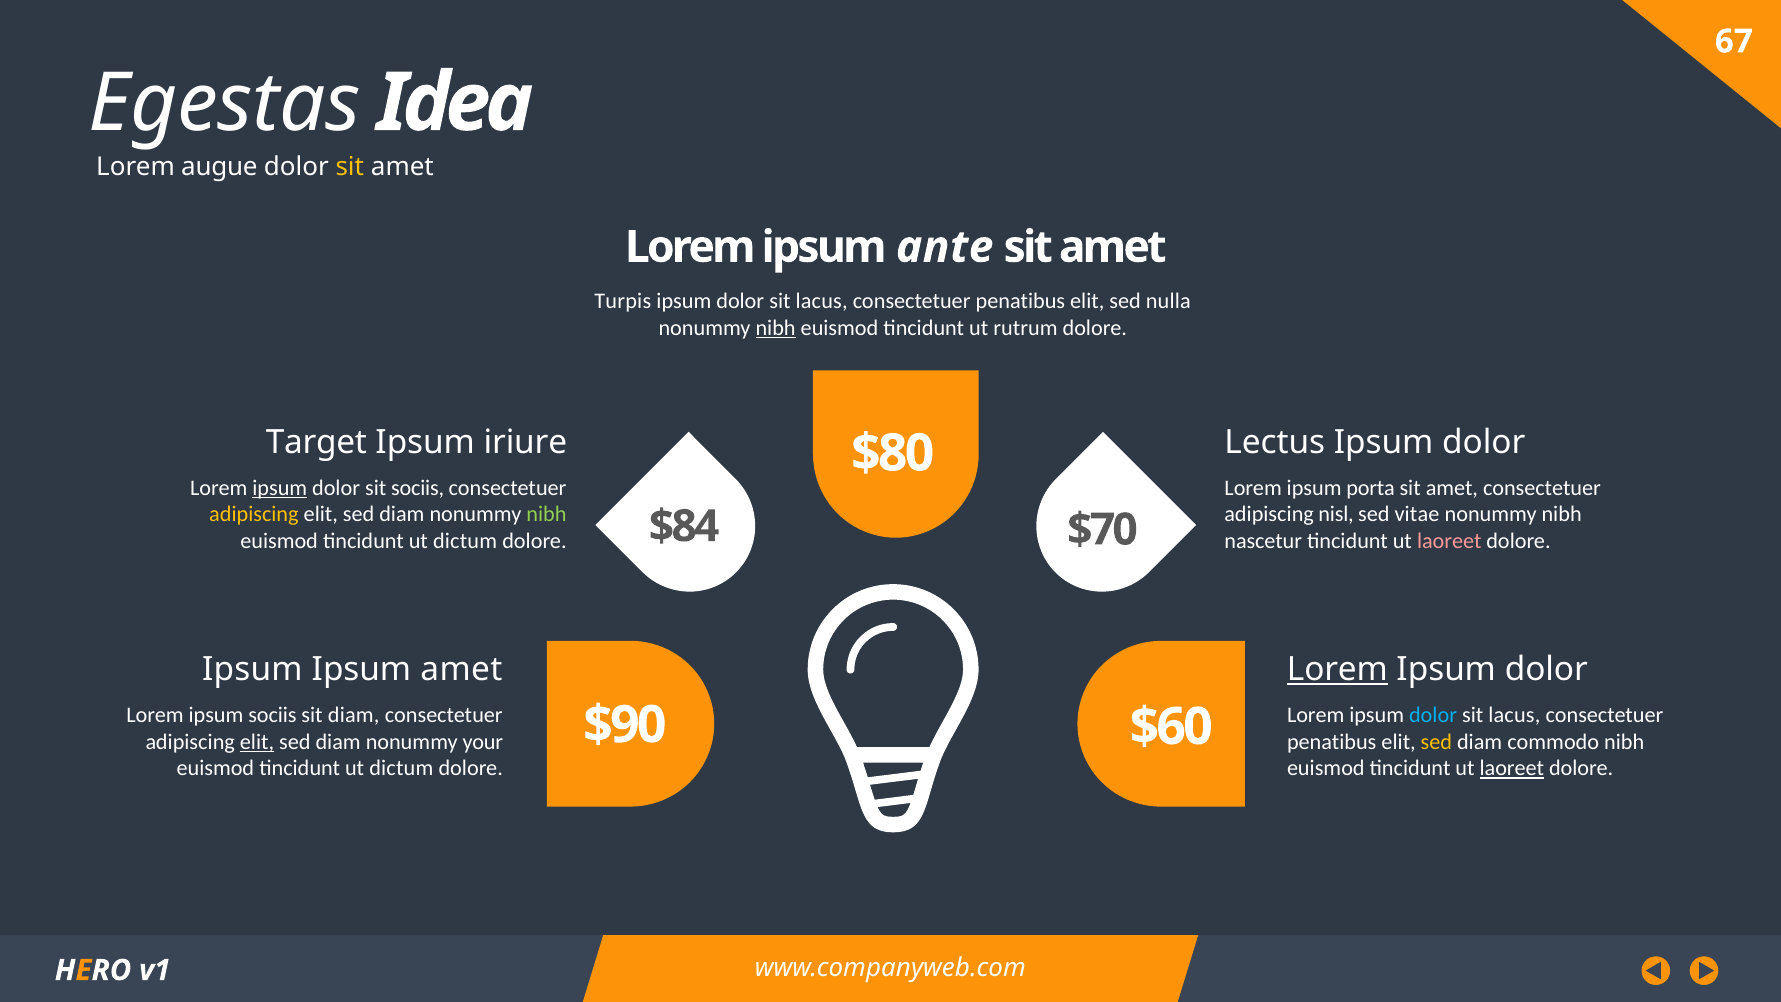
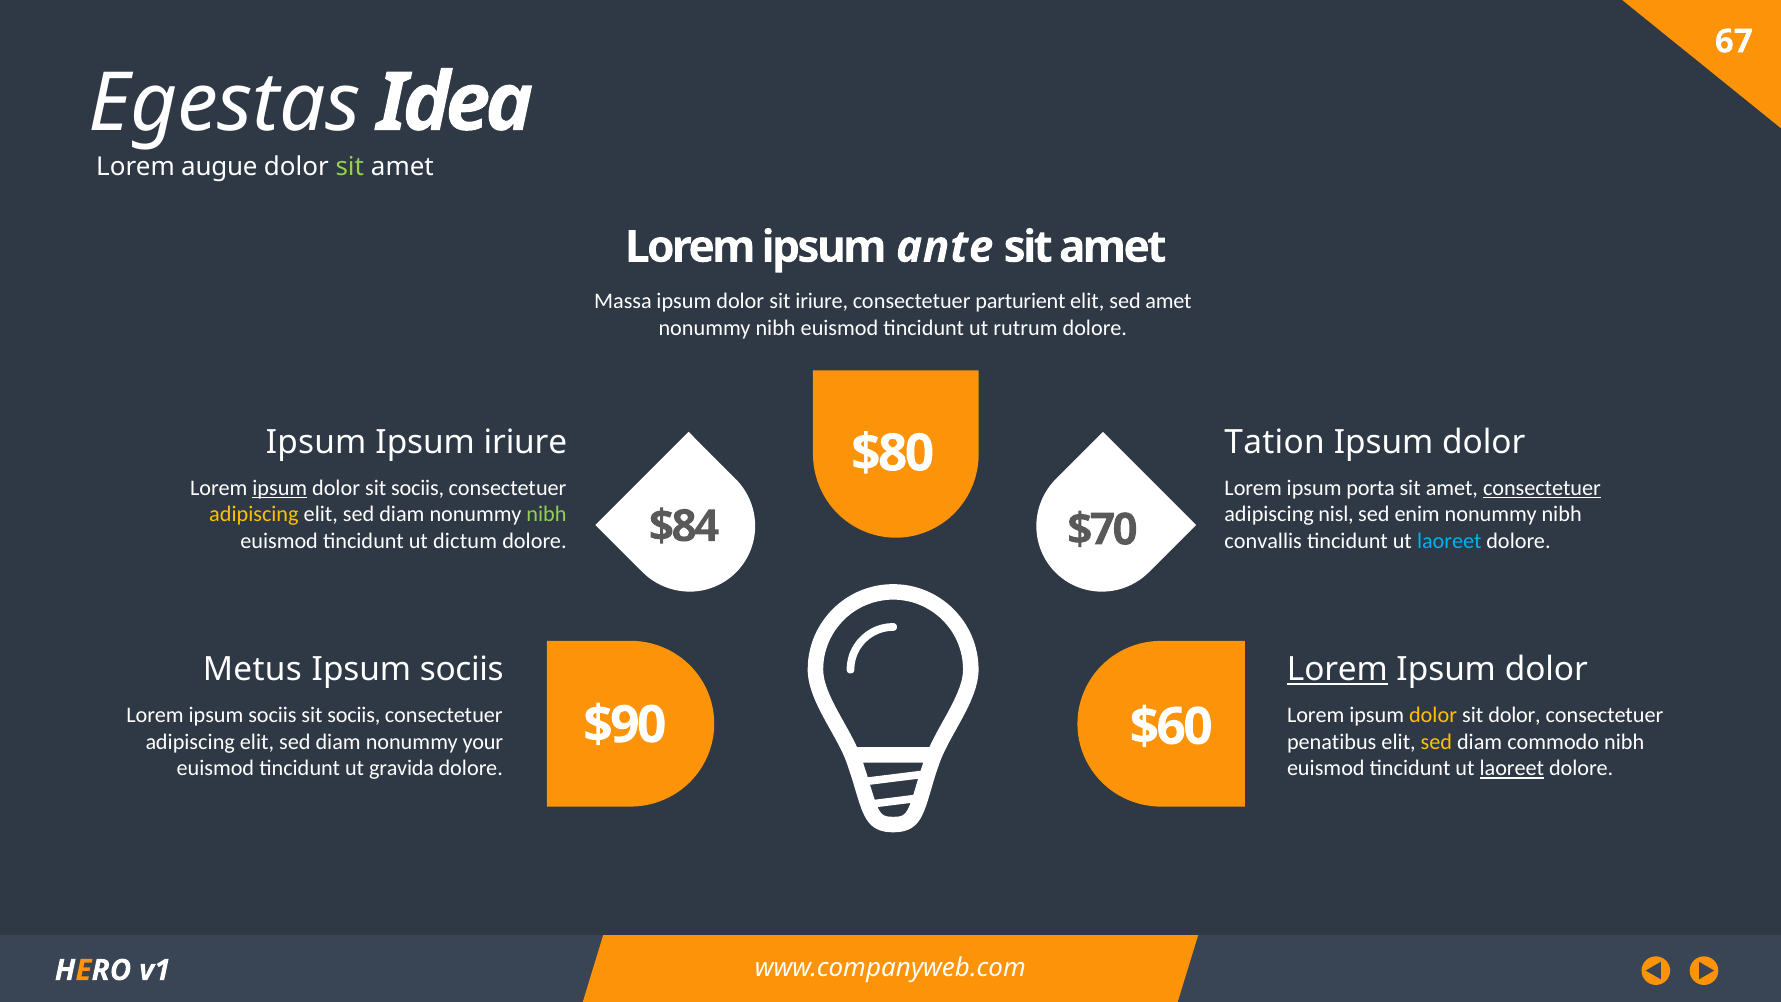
sit colour: yellow -> light green (350, 167)
Turpis: Turpis -> Massa (623, 301)
lacus: lacus -> iriure (822, 301)
penatibus: penatibus -> parturient (1021, 301)
sed nulla: nulla -> amet (1169, 301)
nibh underline: present -> none (776, 328)
Target: Target -> Ipsum (316, 443)
Lectus: Lectus -> Tation (1275, 443)
consectetuer underline: none -> present (1542, 488)
vitae: vitae -> enim (1417, 514)
nascetur: nascetur -> convallis (1263, 541)
laoreet colour: pink -> light blue (1449, 541)
Ipsum: Ipsum -> Metus (252, 670)
amet: amet -> sociis (462, 670)
diam: diam -> sociis (354, 715)
dolor colour: light blue -> yellow (1433, 715)
lacus: lacus -> dolor (1515, 715)
elit underline: present -> none (257, 742)
dictum: dictum -> gravida (402, 768)
